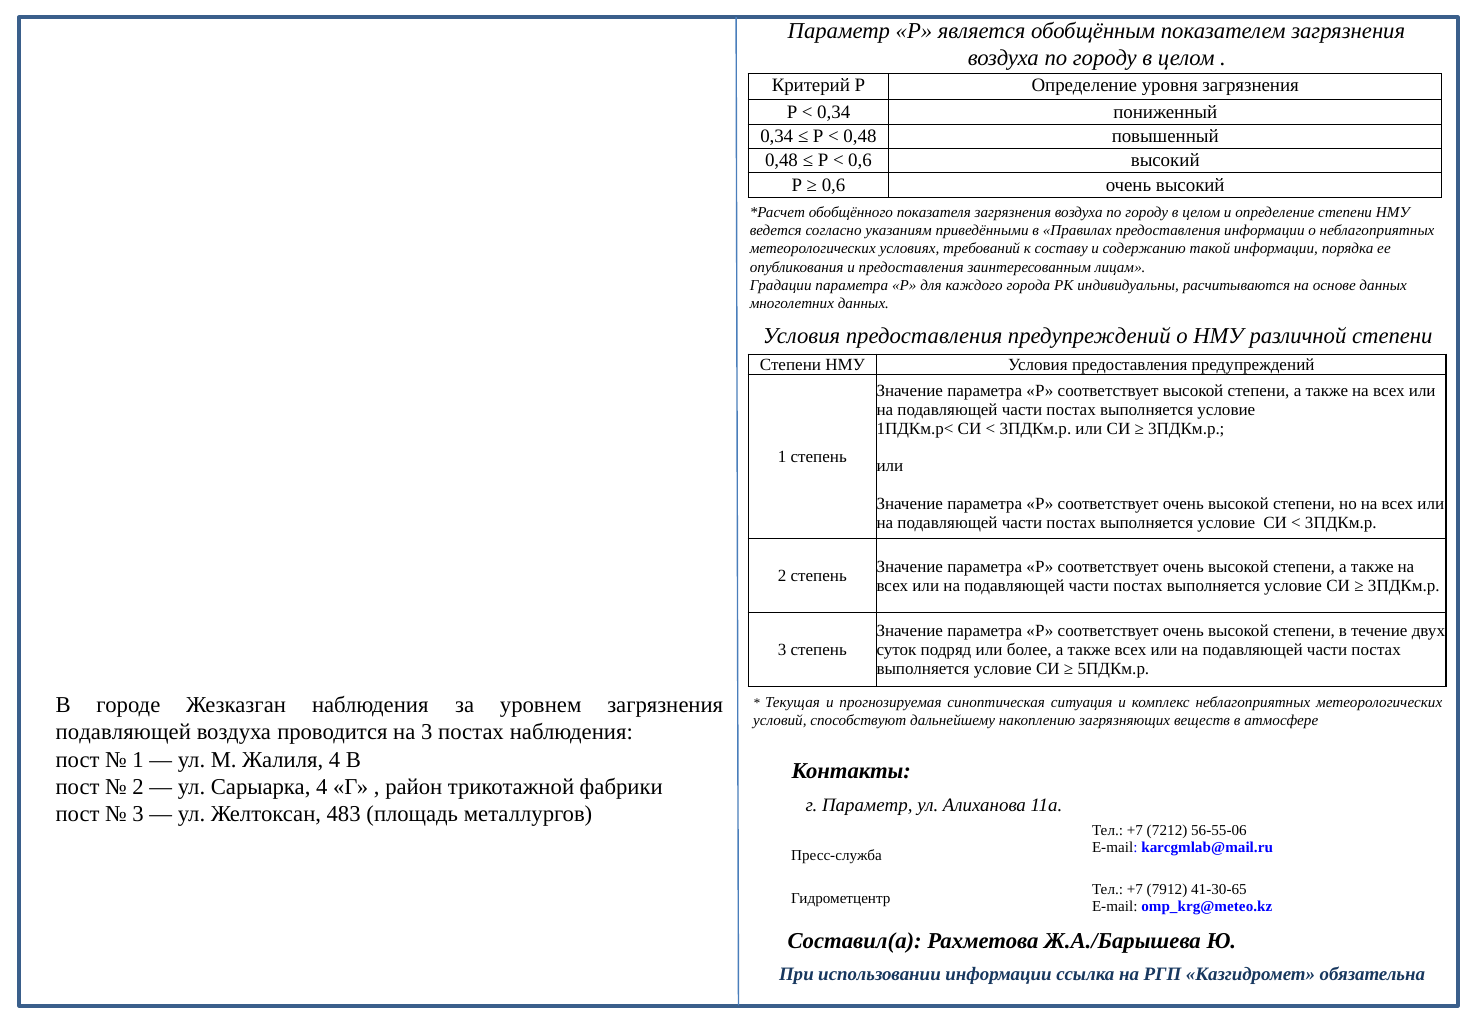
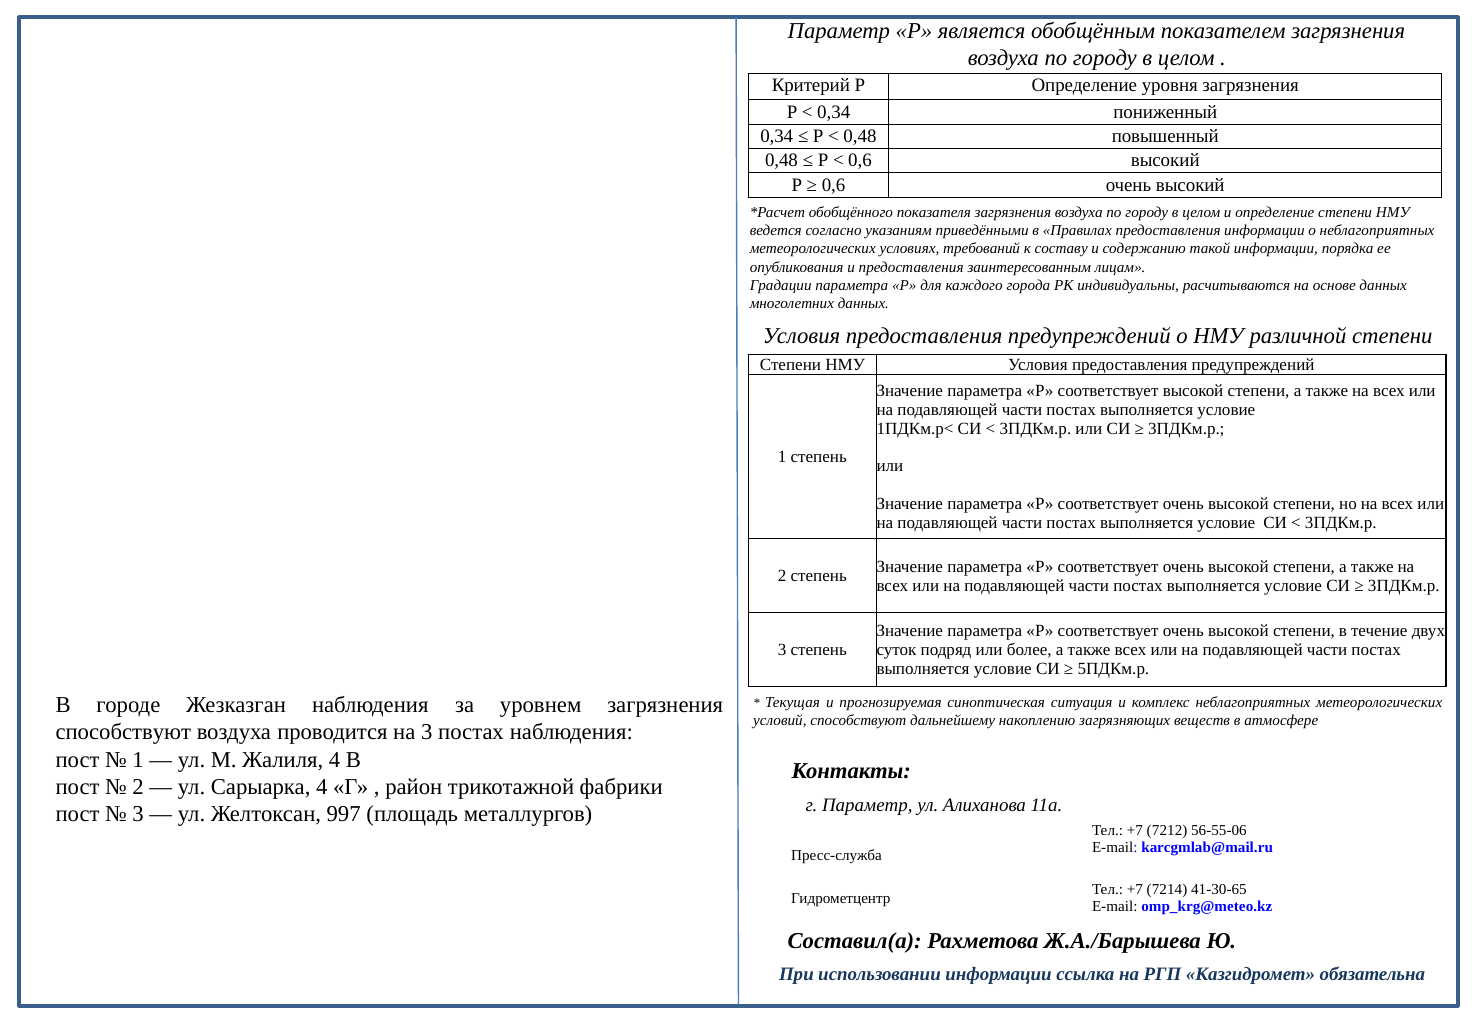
подавляющей: подавляющей -> способствуют (123, 732)
483: 483 -> 997 (344, 814)
7912: 7912 -> 7214 (1167, 889)
